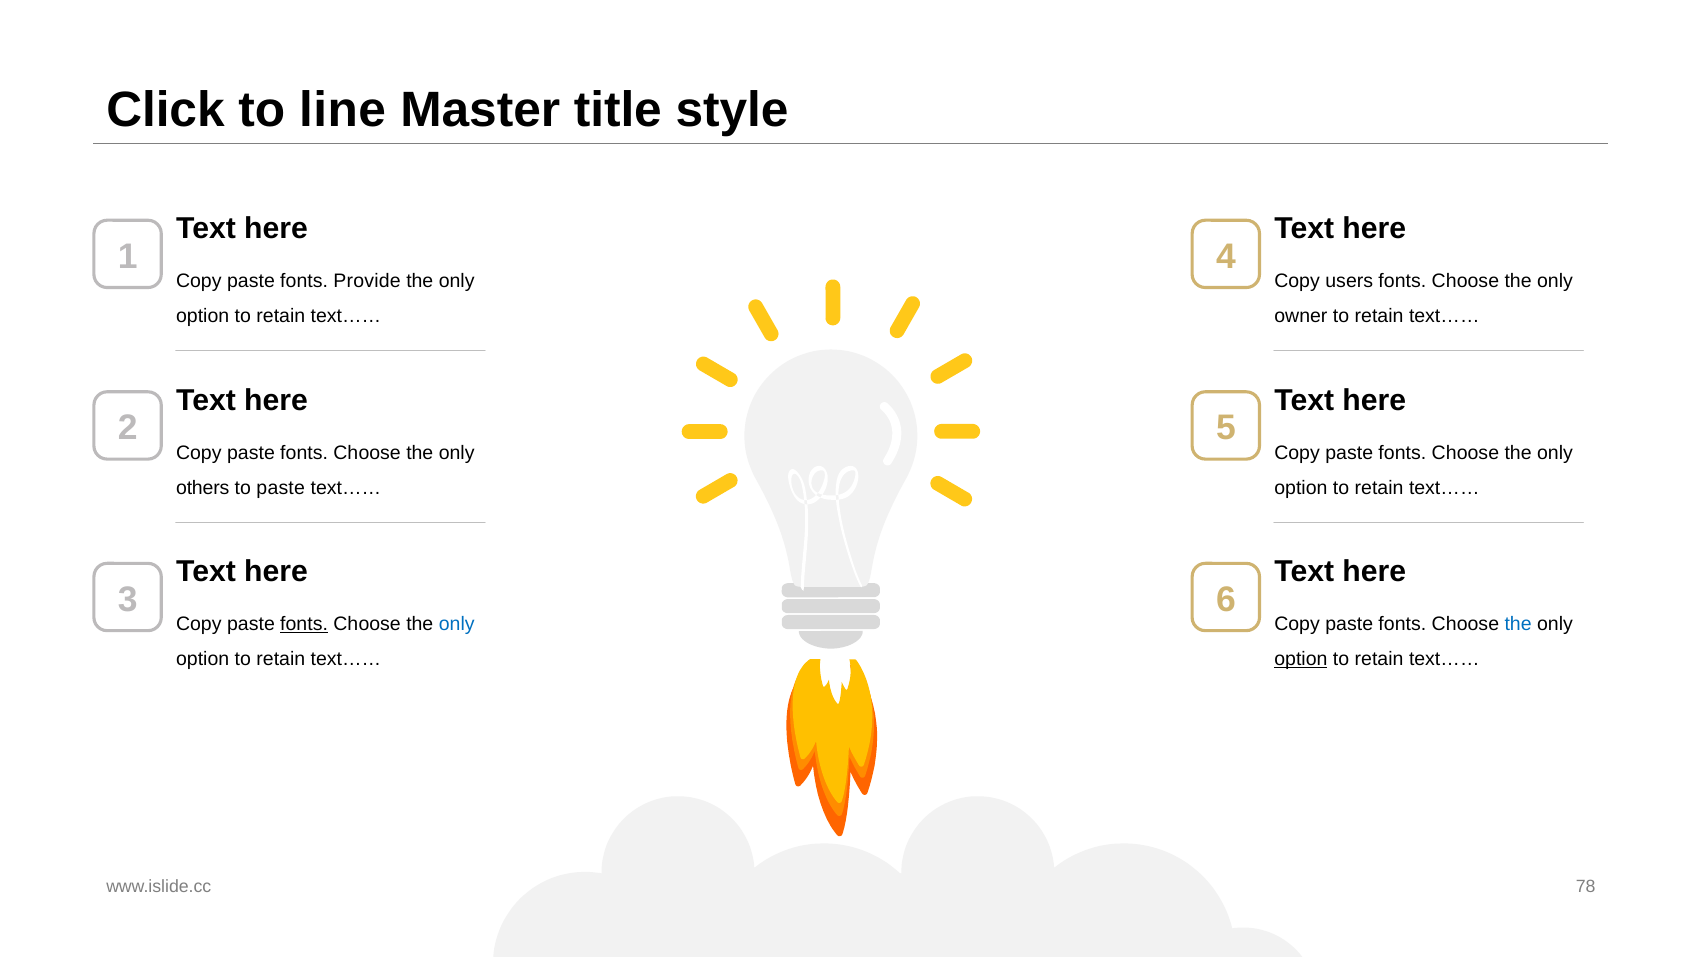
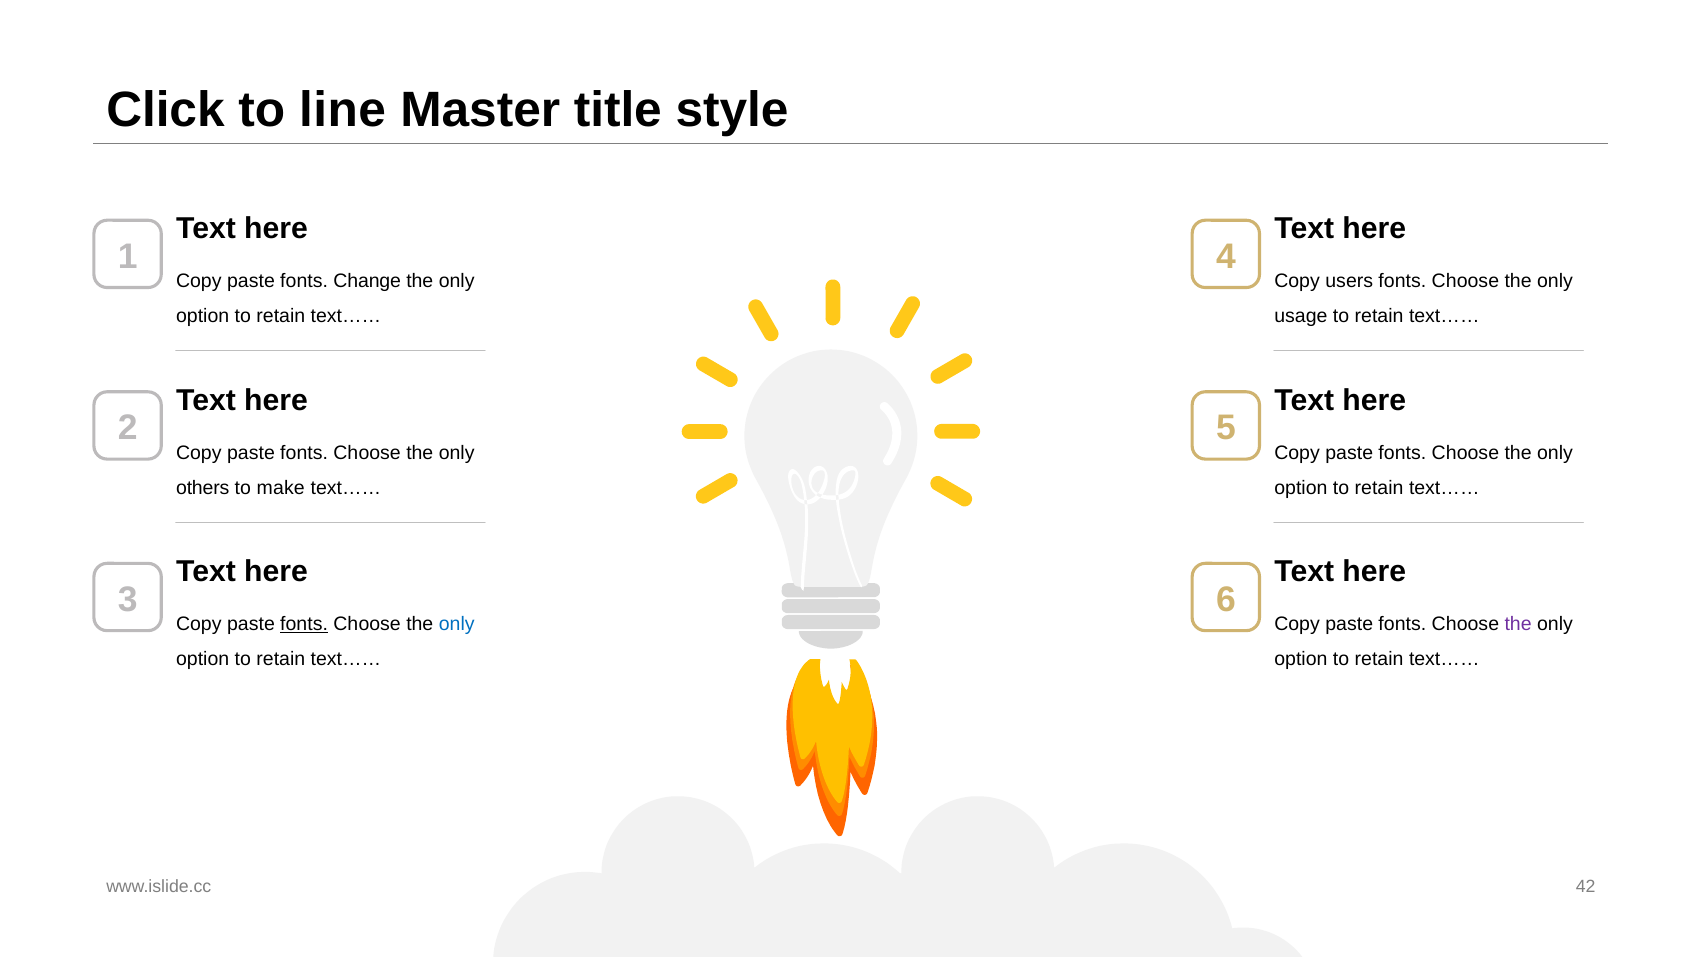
Provide: Provide -> Change (367, 281)
owner: owner -> usage (1301, 316)
to paste: paste -> make (281, 488)
the colour: blue -> purple (1518, 624)
option underline: present -> none (1301, 660)
78: 78 -> 42 (1586, 887)
